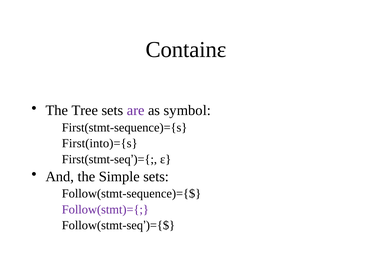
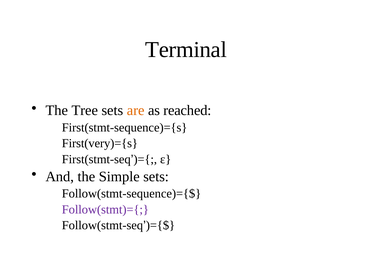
Containε: Containε -> Terminal (186, 50)
are colour: purple -> orange (136, 110)
symbol: symbol -> reached (187, 110)
First(into)={s: First(into)={s -> First(very)={s (100, 143)
